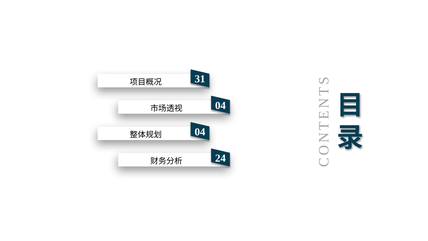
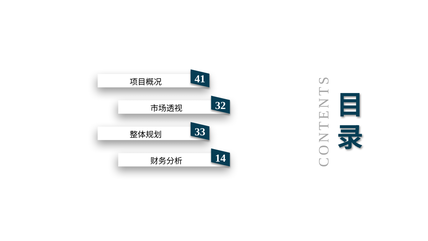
31: 31 -> 41 (200, 79)
04: 04 -> 32 (220, 105)
04: 04 -> 33 (200, 132)
24: 24 -> 14 (220, 158)
